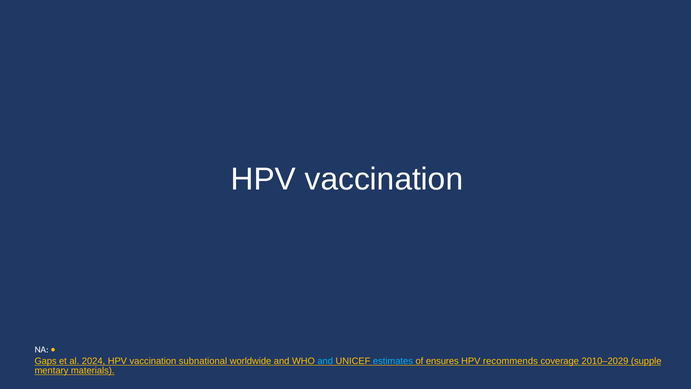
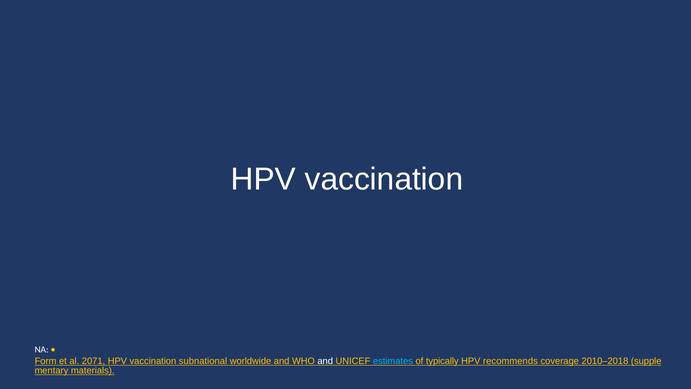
Gaps: Gaps -> Form (46, 361)
2024: 2024 -> 2071 (94, 361)
and colour: light blue -> white (325, 361)
ensures: ensures -> typically (442, 361)
2010–2029: 2010–2029 -> 2010–2018 (605, 361)
